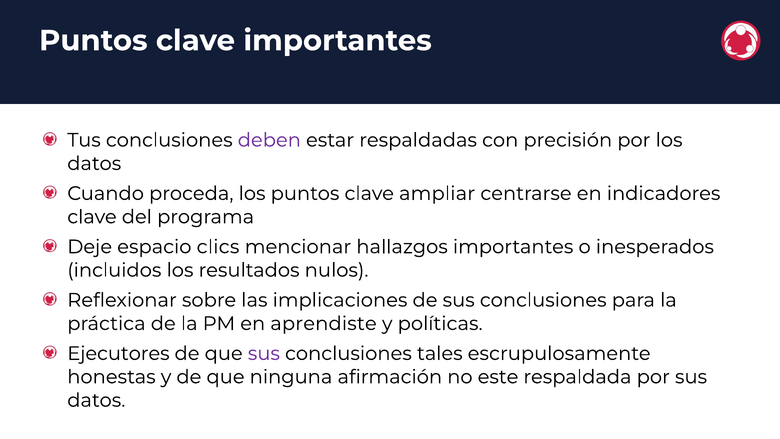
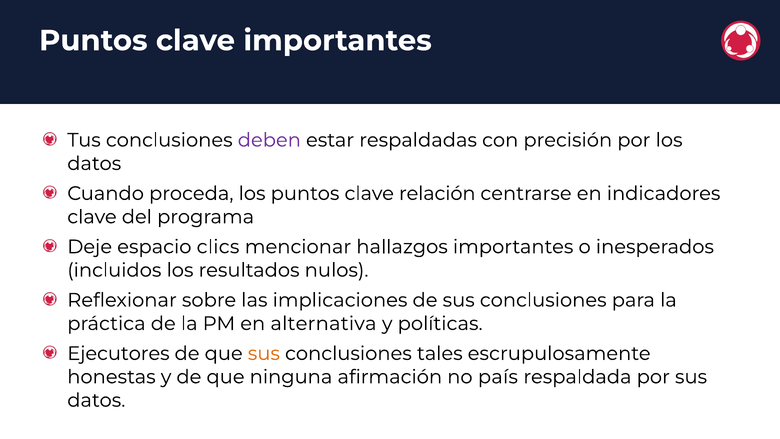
ampliar: ampliar -> relación (437, 193)
aprendiste: aprendiste -> alternativa (323, 323)
sus colour: purple -> orange (264, 353)
este: este -> país (498, 377)
